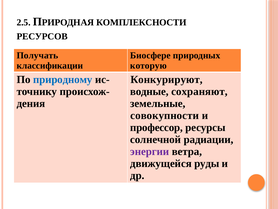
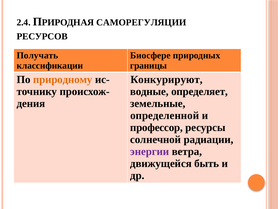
2.5: 2.5 -> 2.4 (24, 22)
КОМПЛЕКСНОСТИ: КОМПЛЕКСНОСТИ -> САМОРЕГУЛЯЦИИ (141, 22)
которую: которую -> границы (149, 65)
природному colour: blue -> orange (63, 79)
сохраняют: сохраняют -> определяет (200, 91)
совокупности: совокупности -> определенной (165, 115)
руды: руды -> быть (207, 163)
